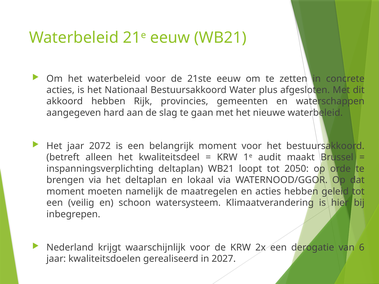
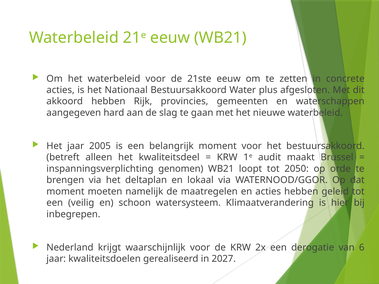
2072: 2072 -> 2005 (100, 146)
inspanningsverplichting deltaplan: deltaplan -> genomen (181, 169)
